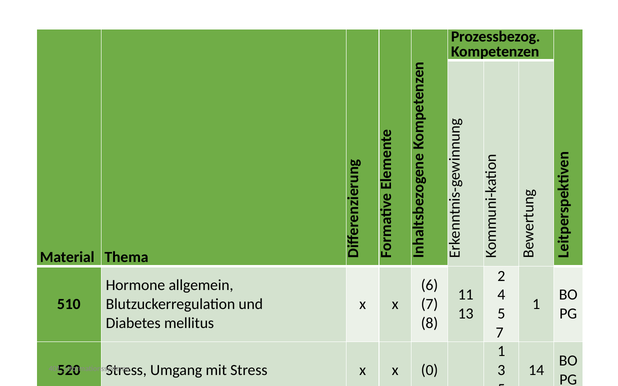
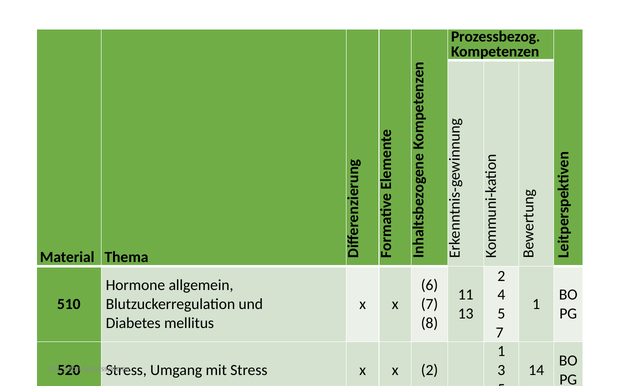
x 0: 0 -> 2 (430, 370)
